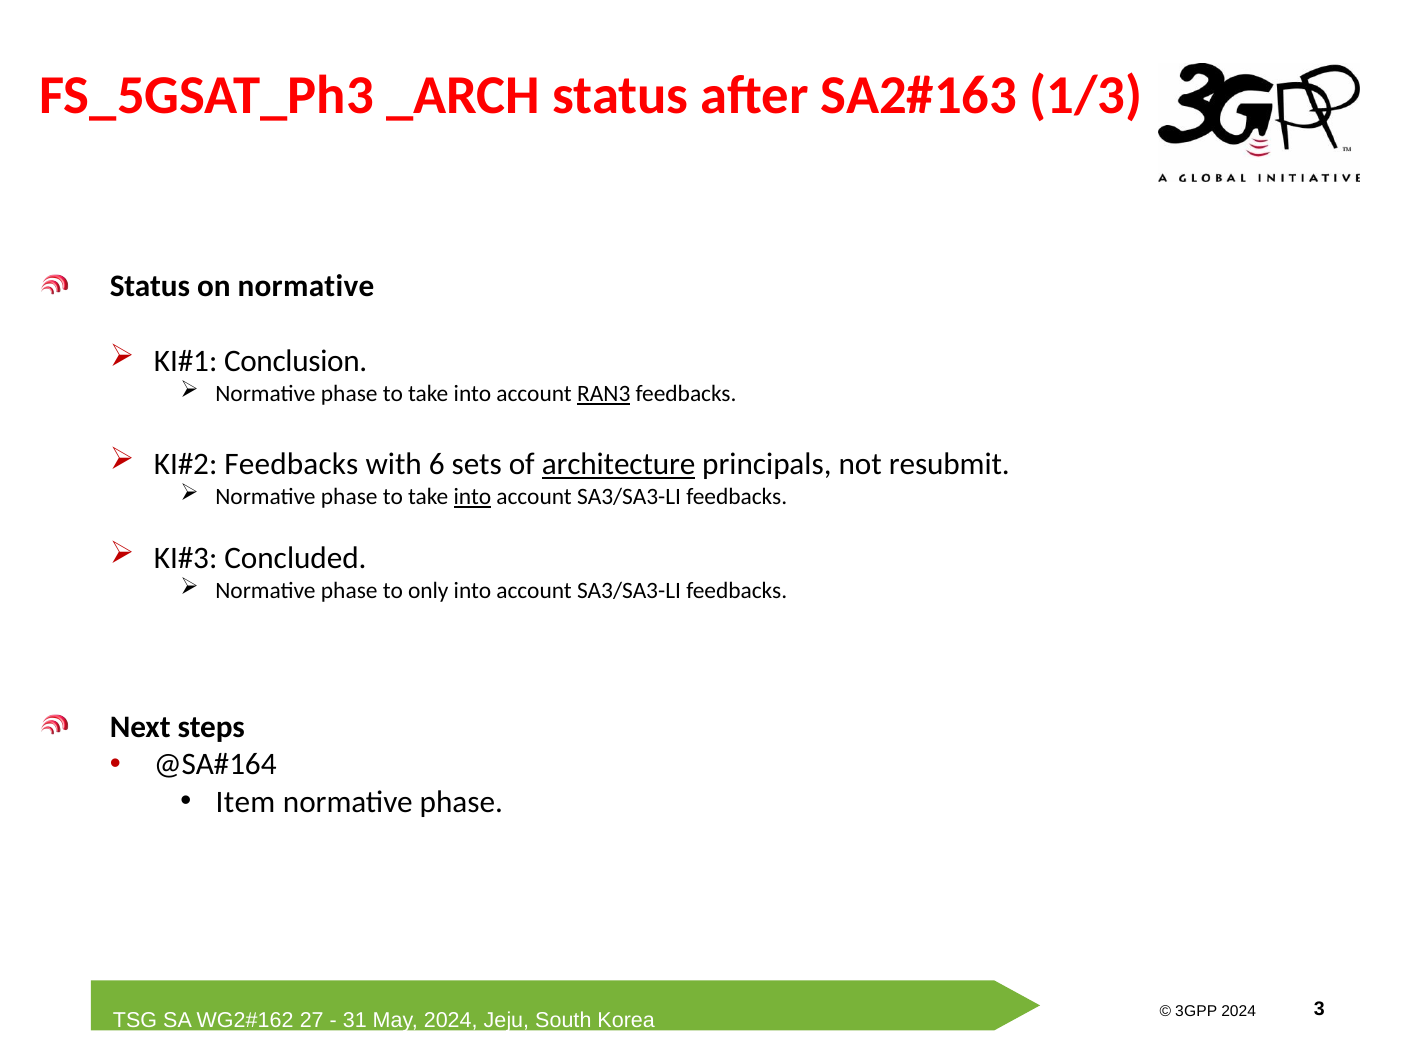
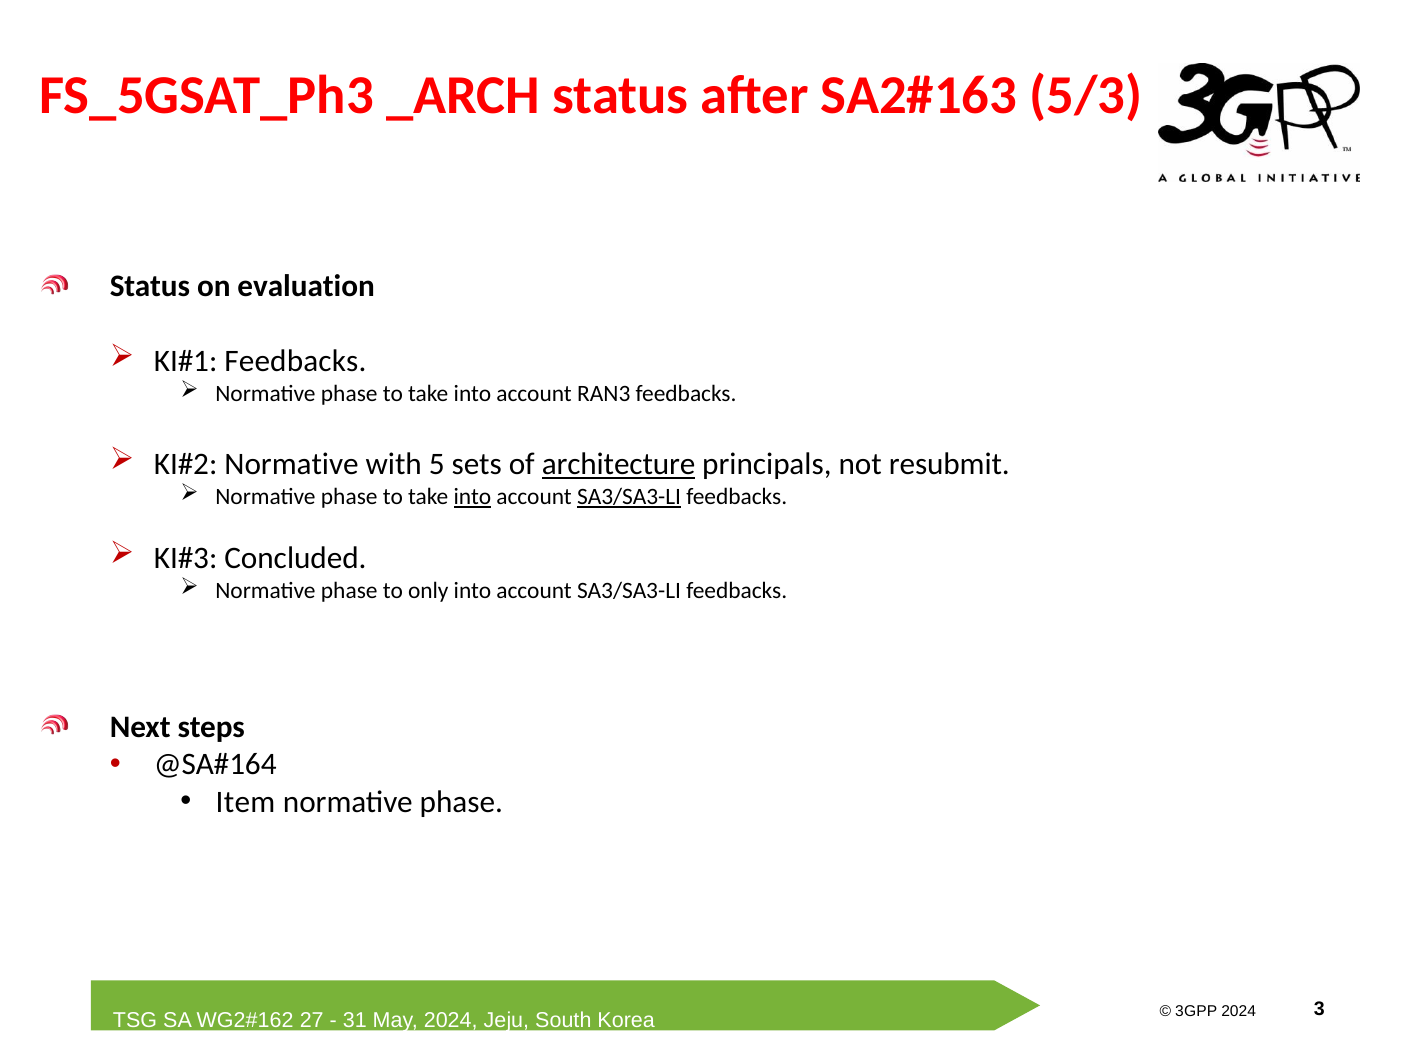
1/3: 1/3 -> 5/3 (1086, 95)
on normative: normative -> evaluation (306, 287)
Conclusion: Conclusion -> Feedbacks (295, 362)
RAN3 underline: present -> none (604, 394)
Feedbacks: Feedbacks -> Normative (292, 465)
6: 6 -> 5 (437, 465)
SA3/SA3-LI underline: none -> present (629, 497)
